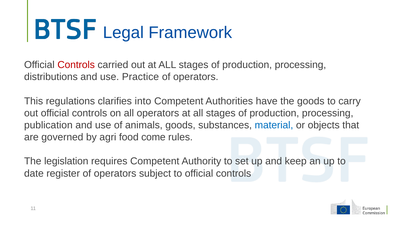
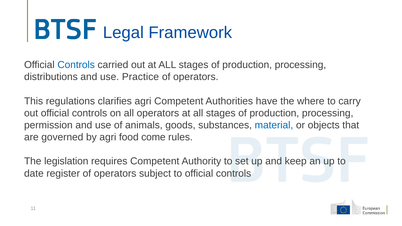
Controls colour: red -> blue (76, 65)
clarifies into: into -> agri (143, 101)
the goods: goods -> where (311, 101)
publication: publication -> permission (48, 125)
